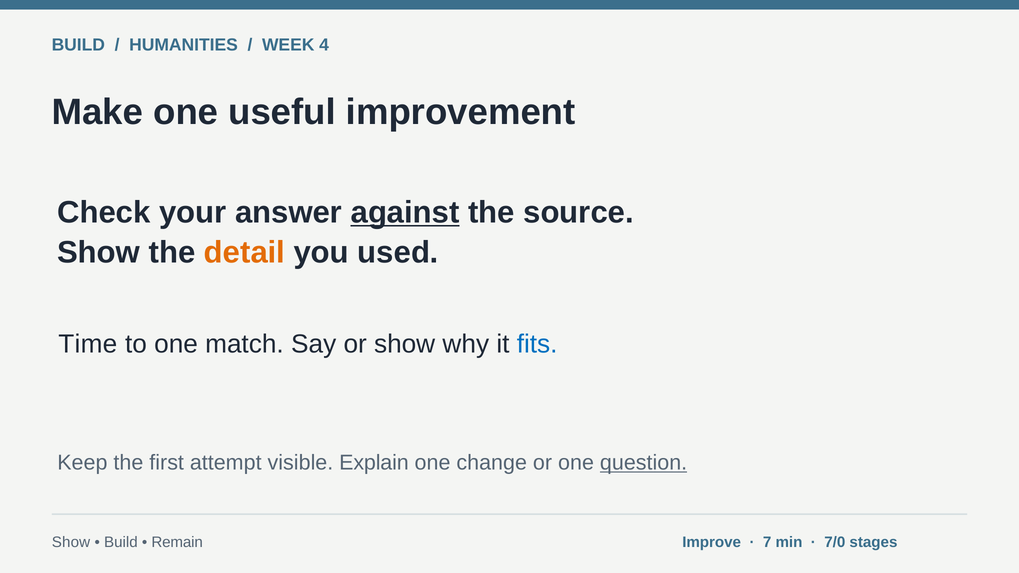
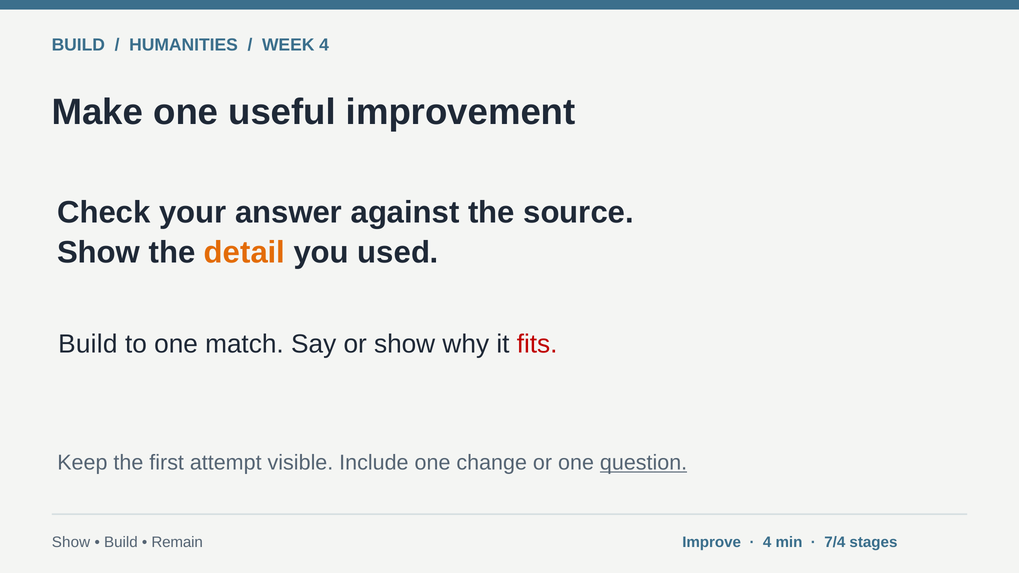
against underline: present -> none (405, 212)
Time: Time -> Build (88, 344)
fits colour: blue -> red (537, 344)
Explain: Explain -> Include (374, 463)
7: 7 -> 4 (767, 543)
7/0: 7/0 -> 7/4 (835, 543)
